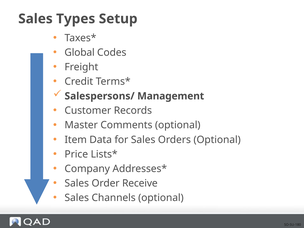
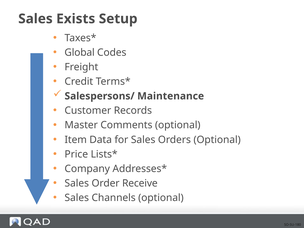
Types: Types -> Exists (76, 19)
Management: Management -> Maintenance (171, 96)
